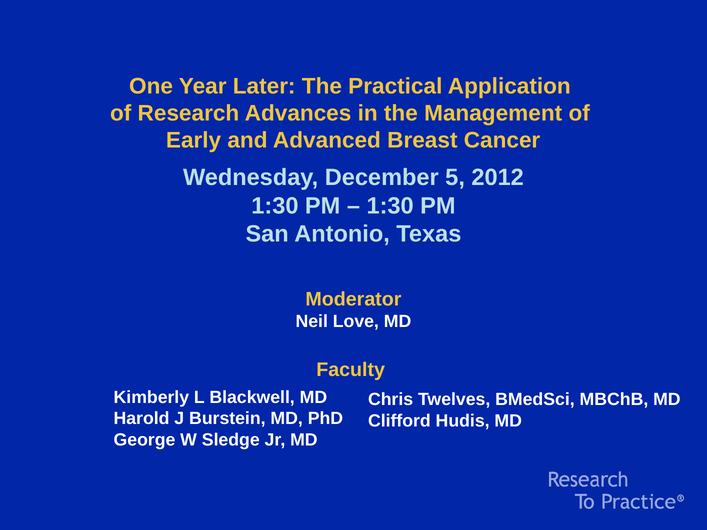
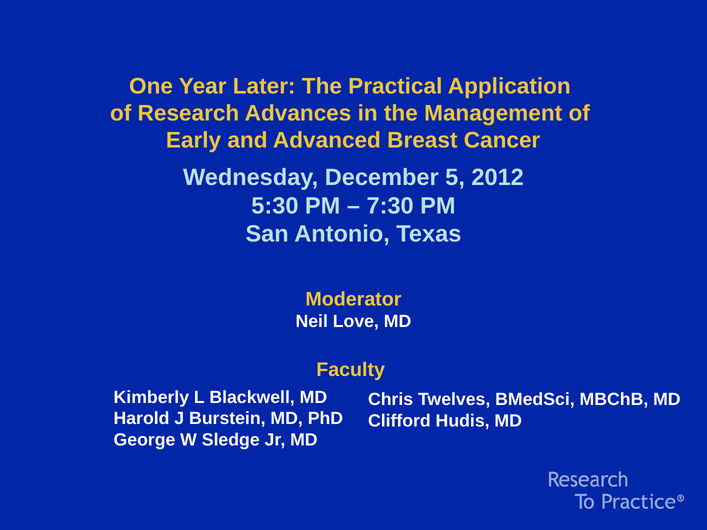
1:30: 1:30 -> 5:30 (275, 206)
1:30: 1:30 -> 7:30 (390, 206)
